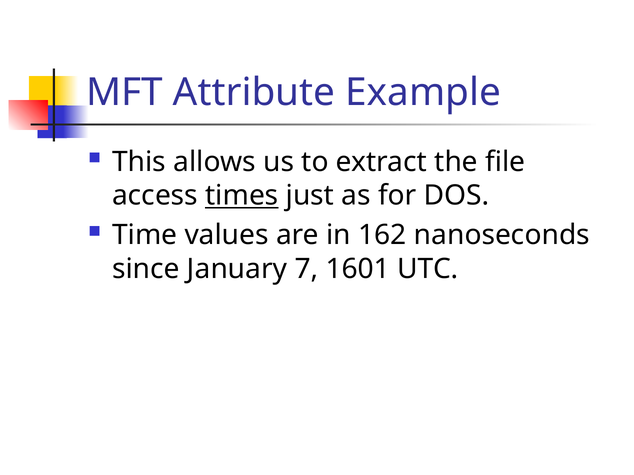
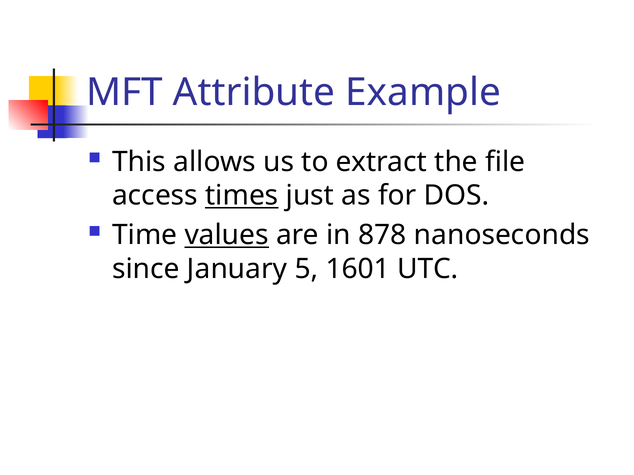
values underline: none -> present (227, 235)
162: 162 -> 878 (382, 235)
7: 7 -> 5 (306, 269)
